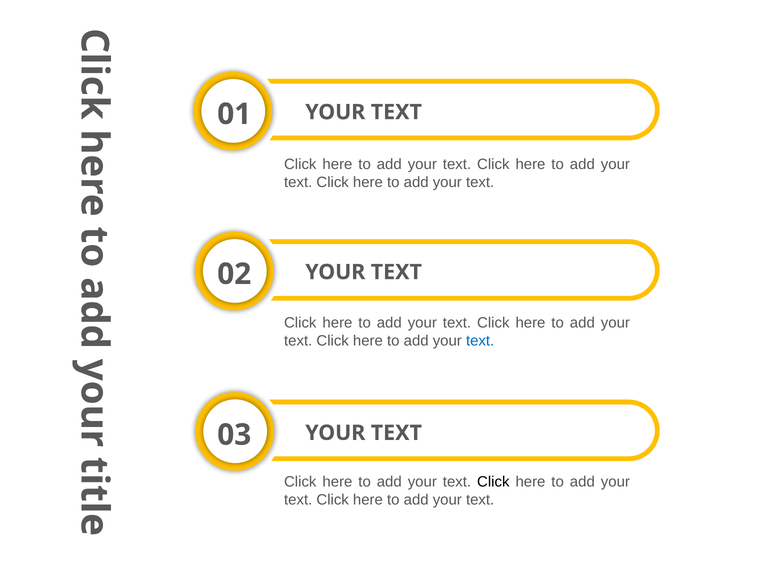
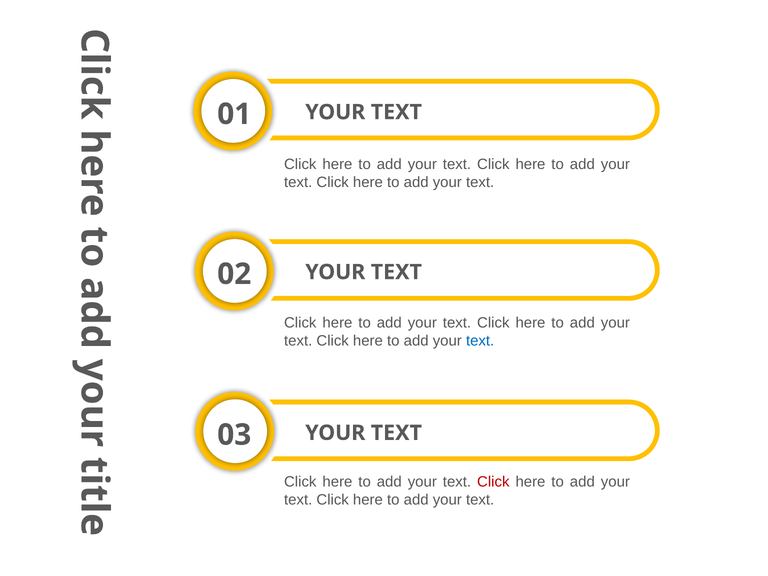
Click colour: black -> red (493, 482)
